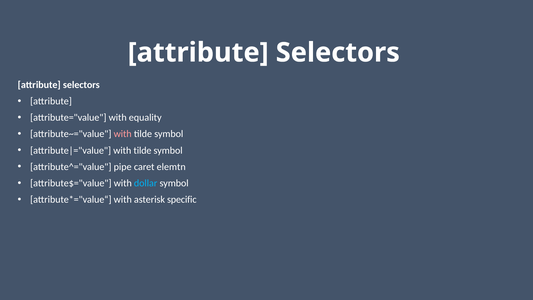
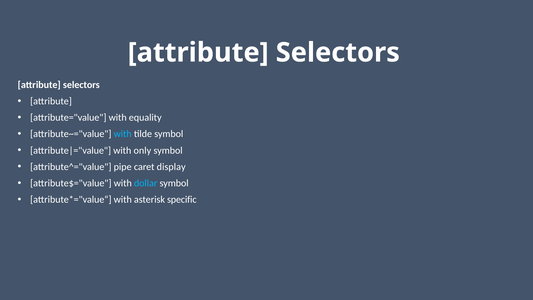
with colour: pink -> light blue (123, 134)
tilde: tilde -> only (142, 150)
elemtn: elemtn -> display (171, 167)
